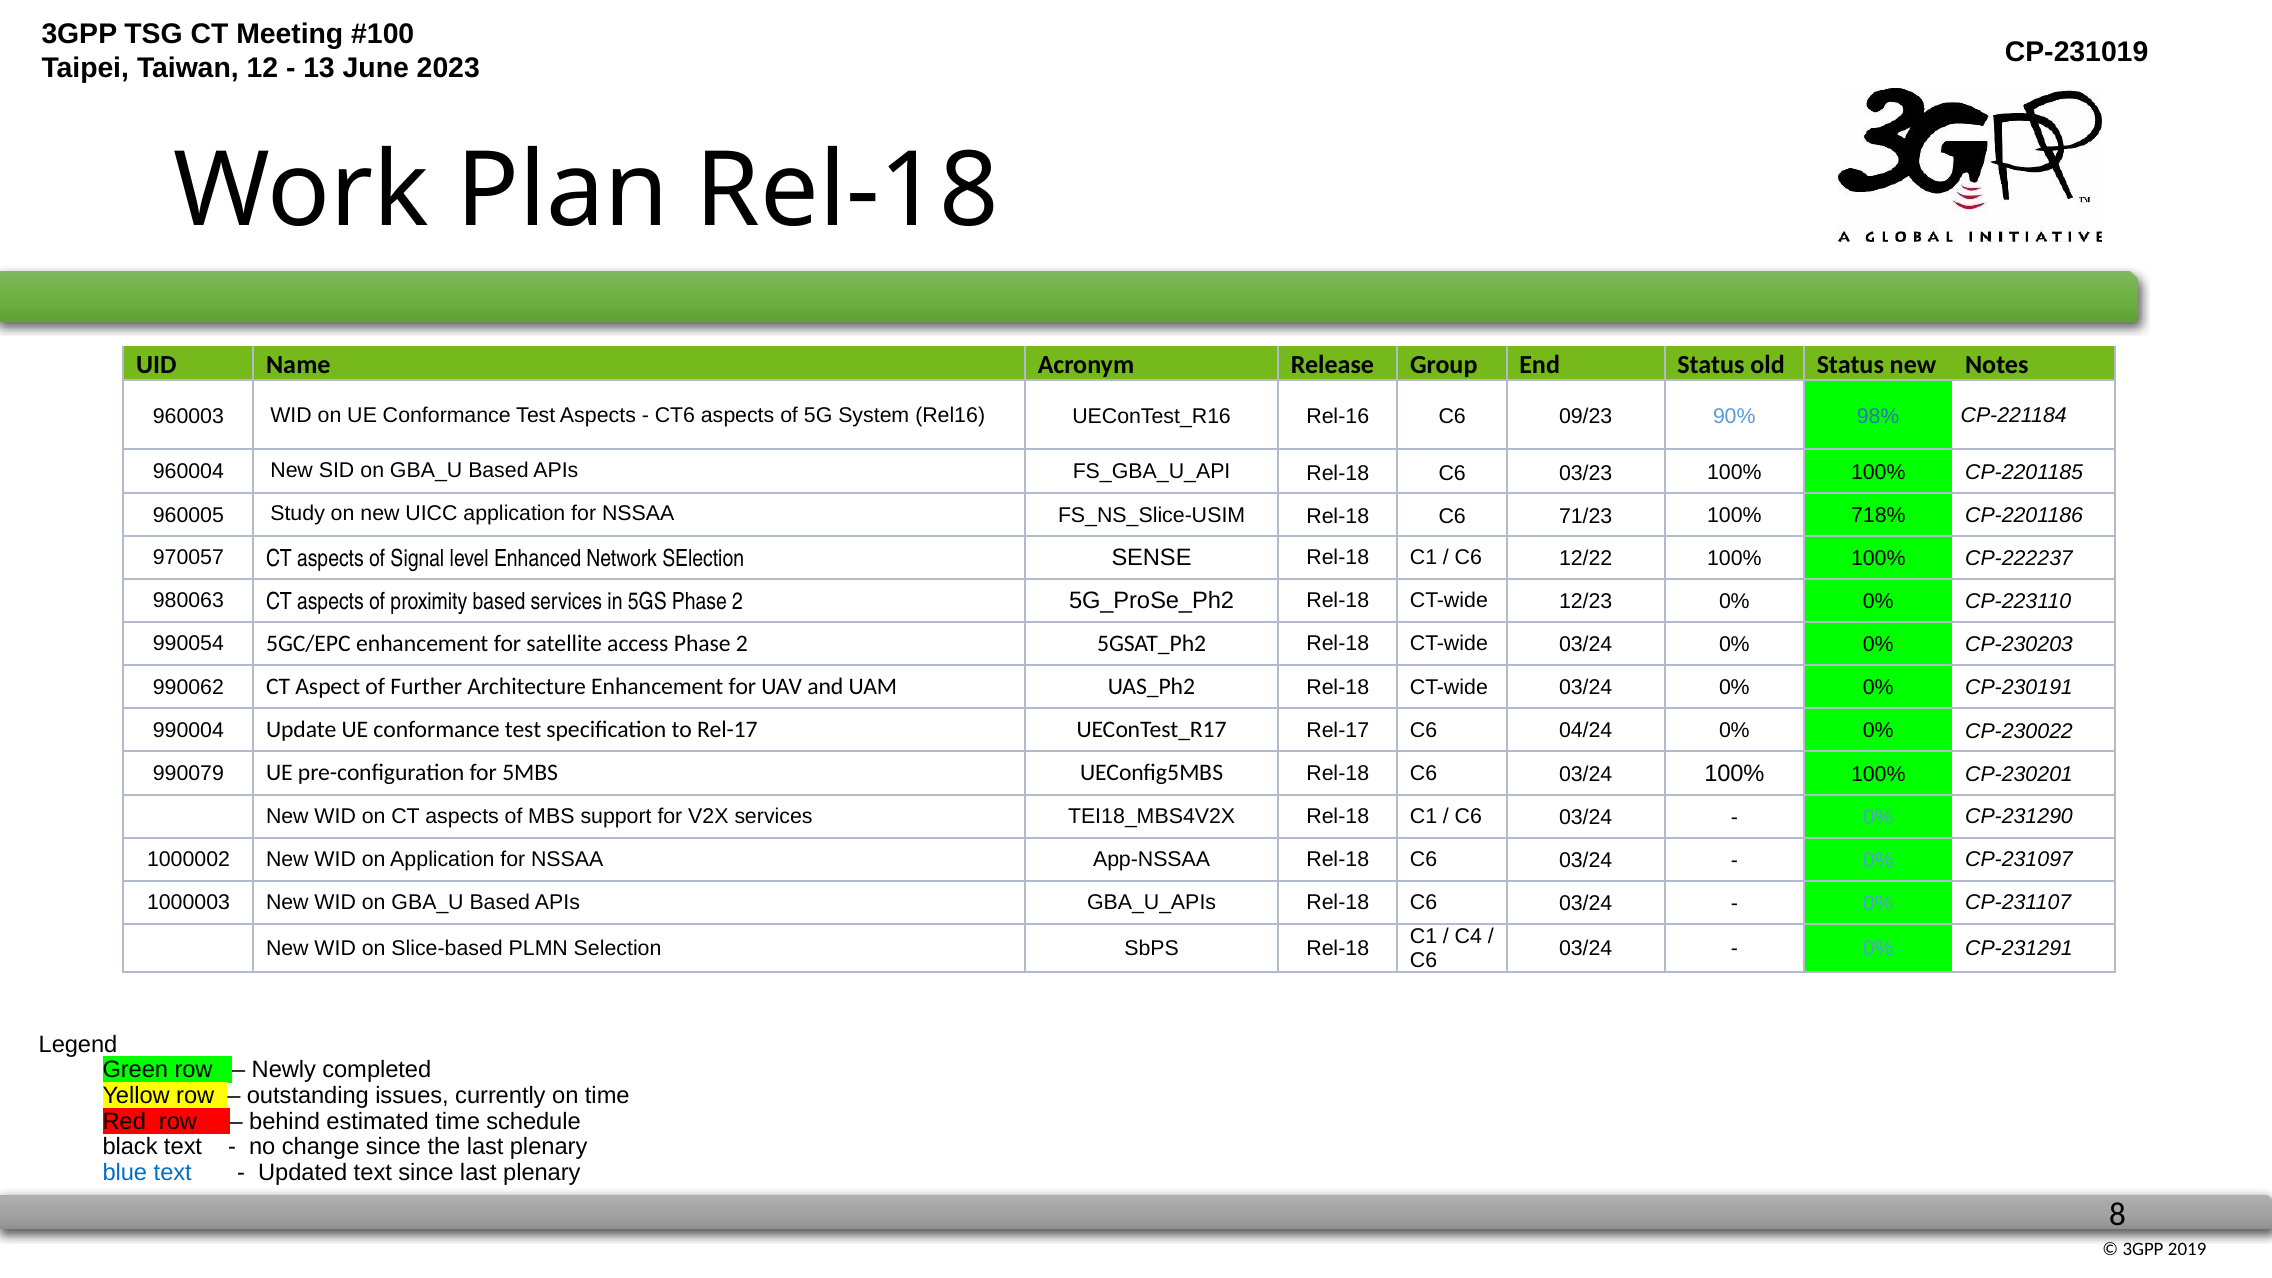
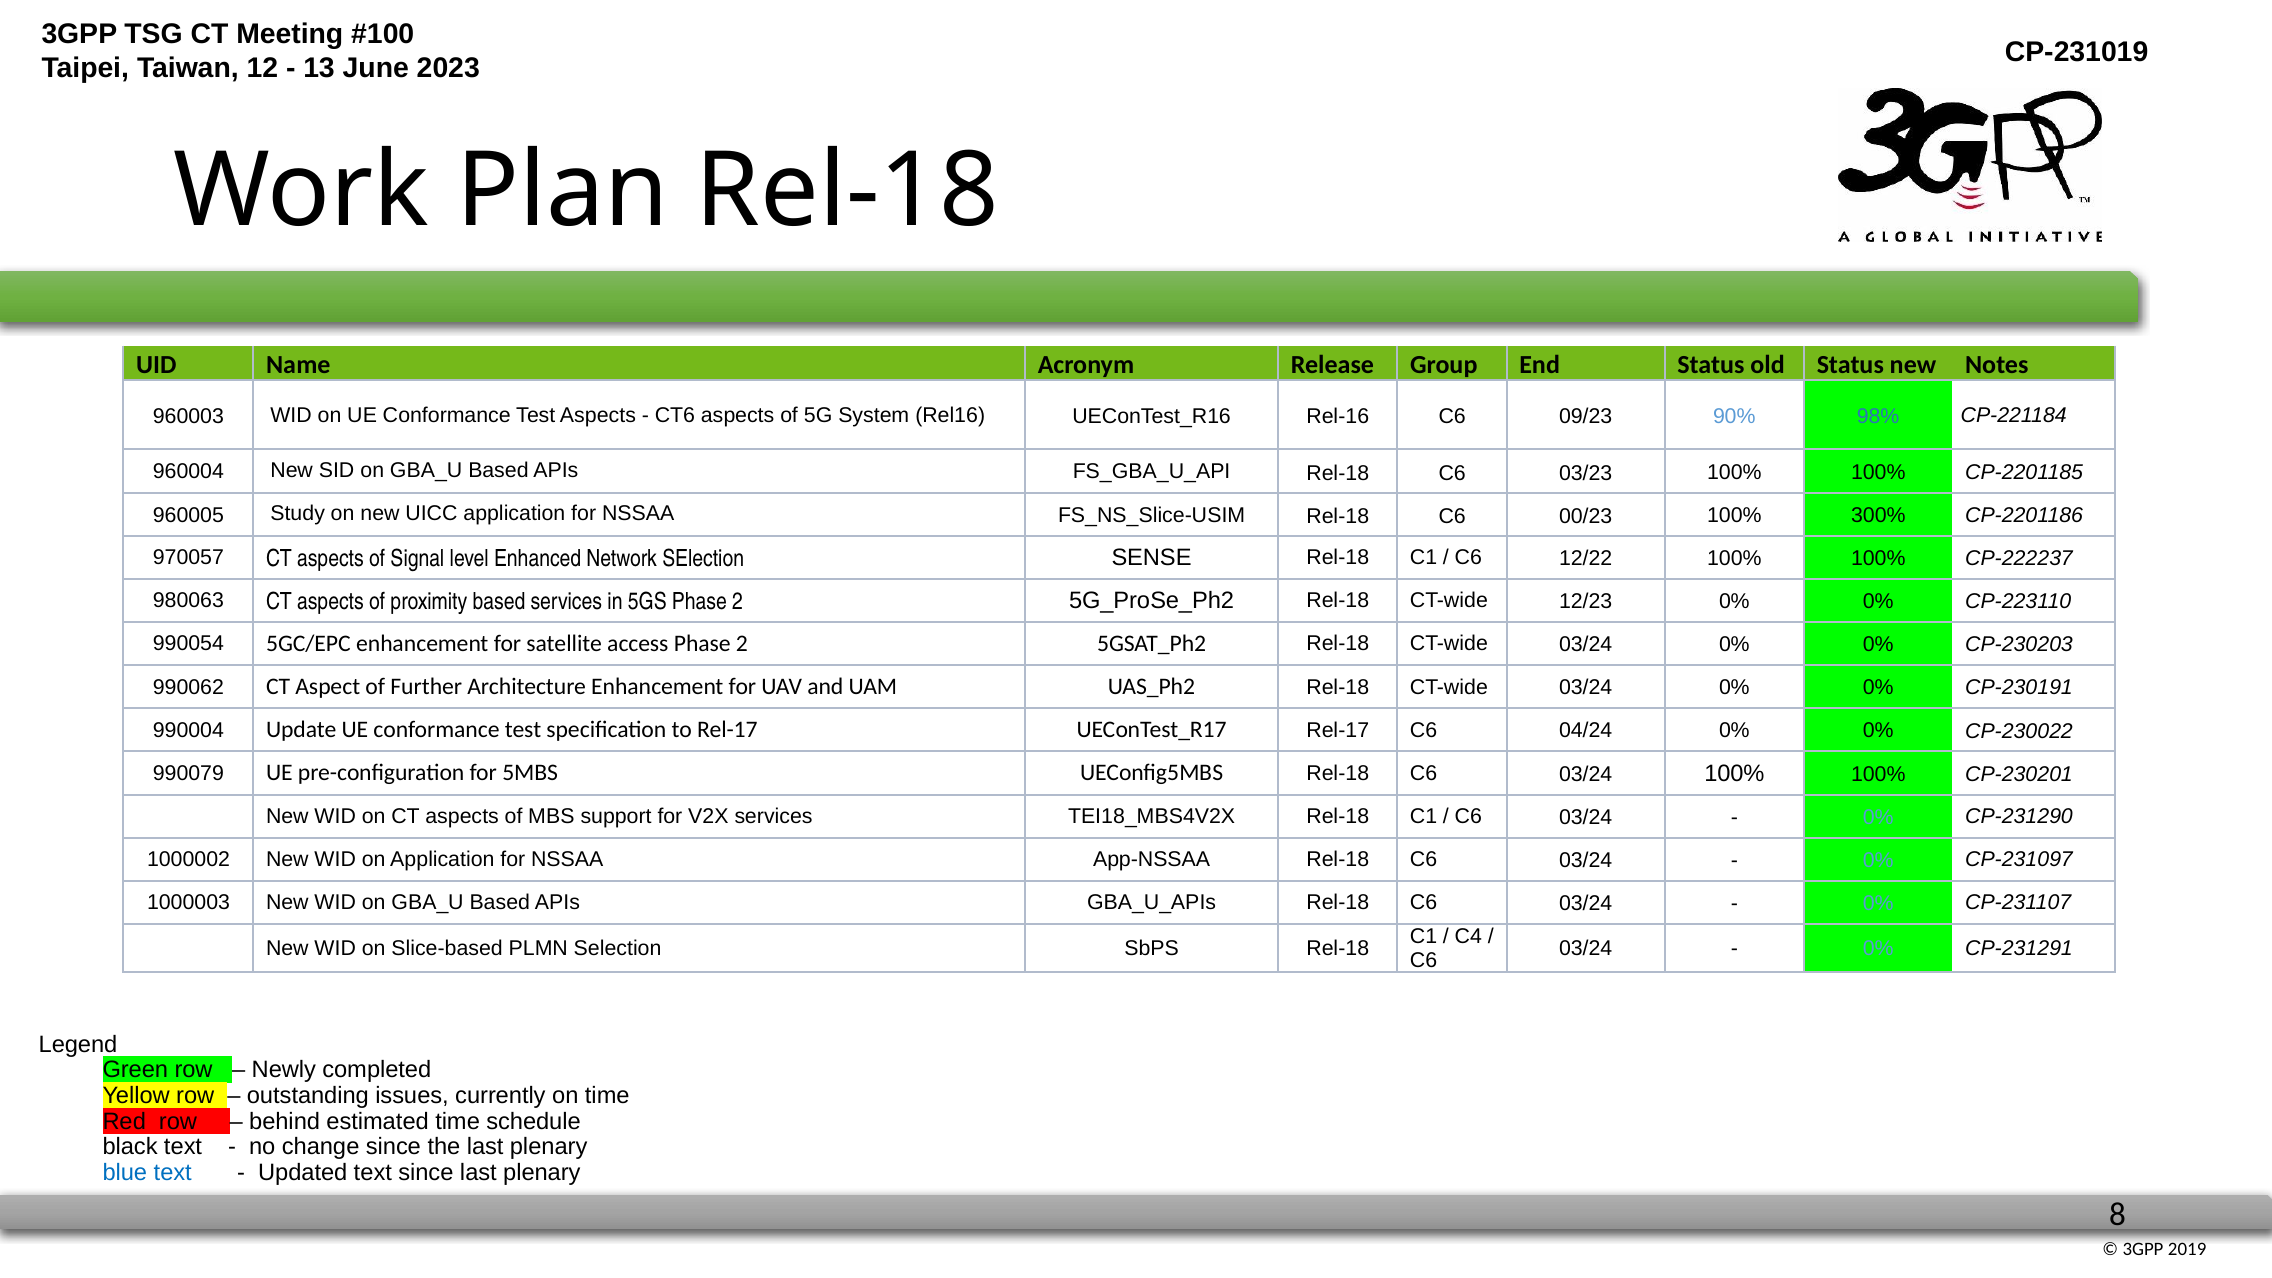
71/23: 71/23 -> 00/23 (1586, 516)
718%: 718% -> 300% (1878, 515)
